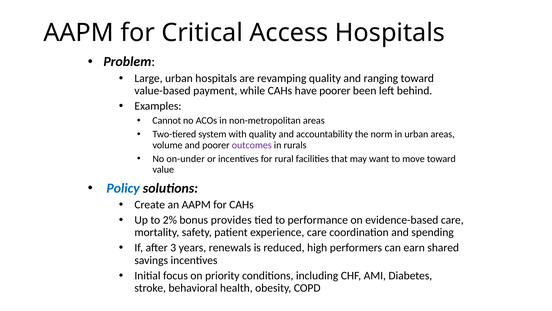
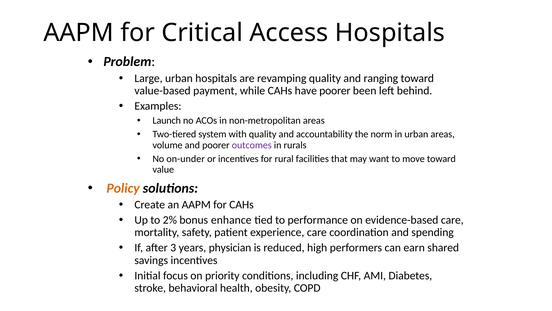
Cannot: Cannot -> Launch (167, 120)
Policy colour: blue -> orange (123, 188)
provides: provides -> enhance (231, 220)
renewals: renewals -> physician (230, 247)
